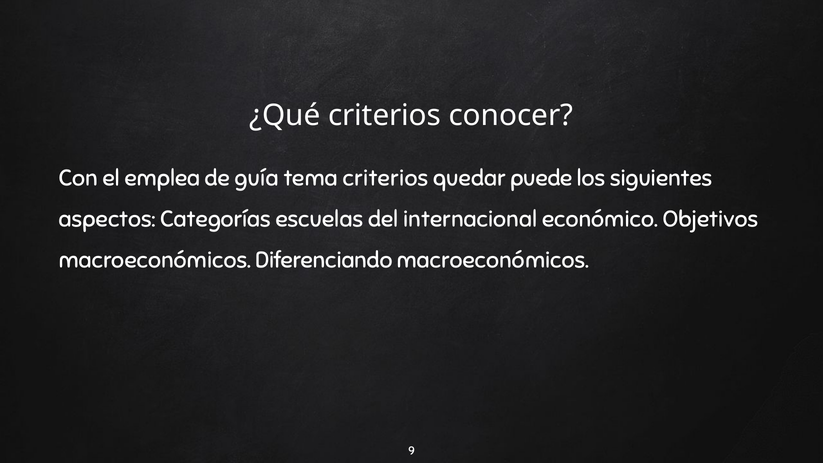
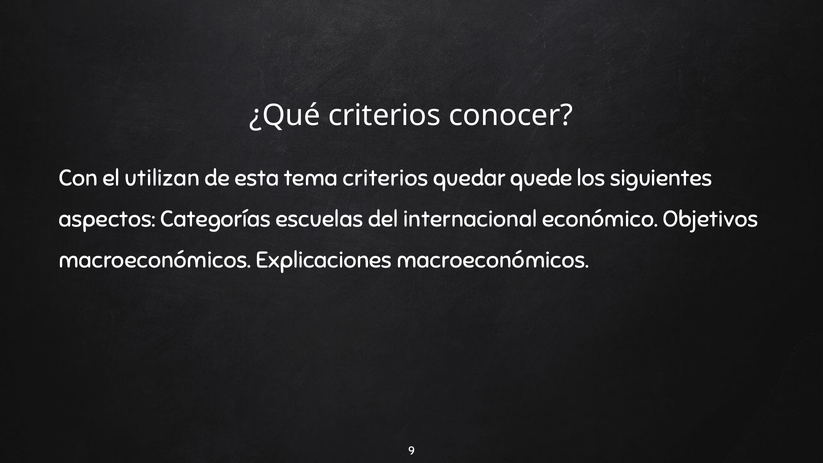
emplea: emplea -> utilizan (162, 178)
guía: guía -> esta (257, 178)
puede: puede -> quede (541, 178)
Diferenciando: Diferenciando -> Explicaciones (324, 260)
